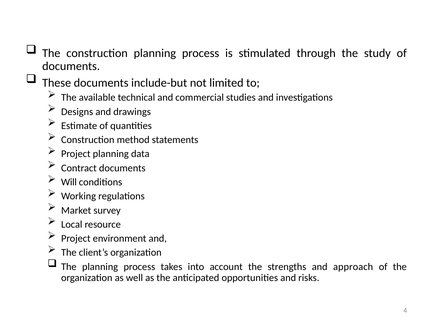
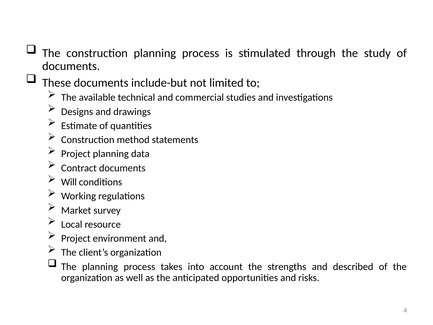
approach: approach -> described (353, 266)
